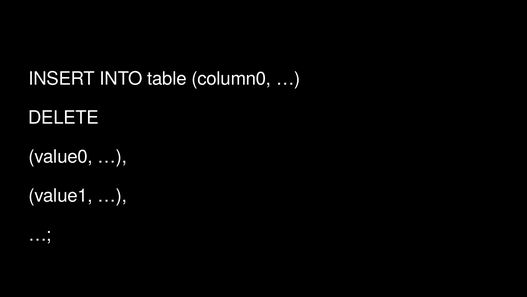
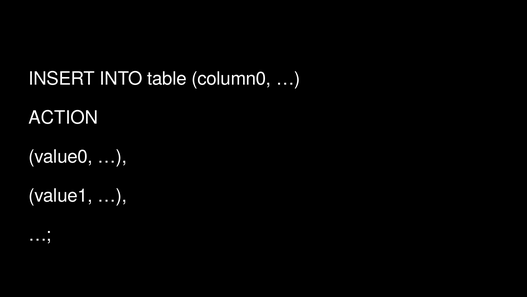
DELETE: DELETE -> ACTION (63, 118)
